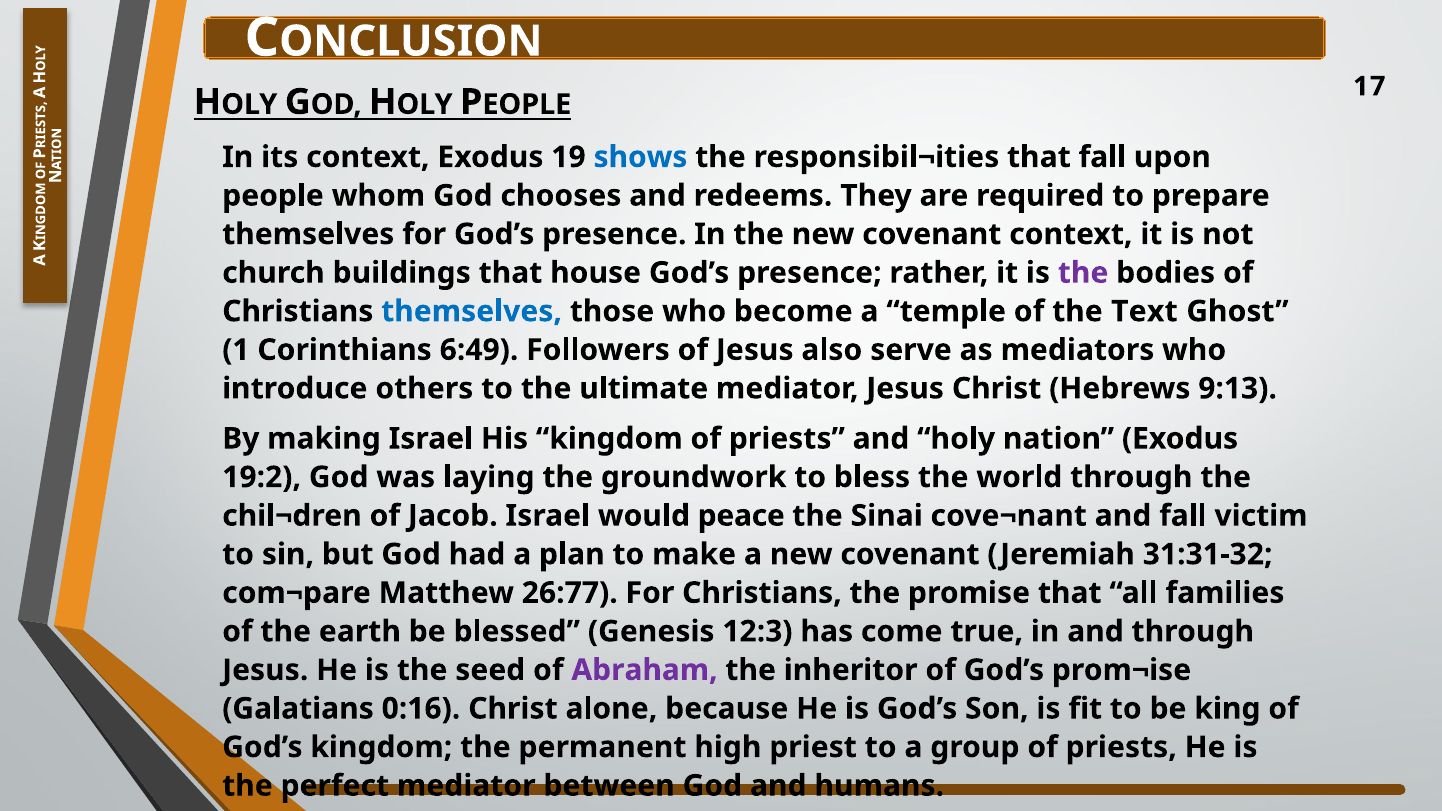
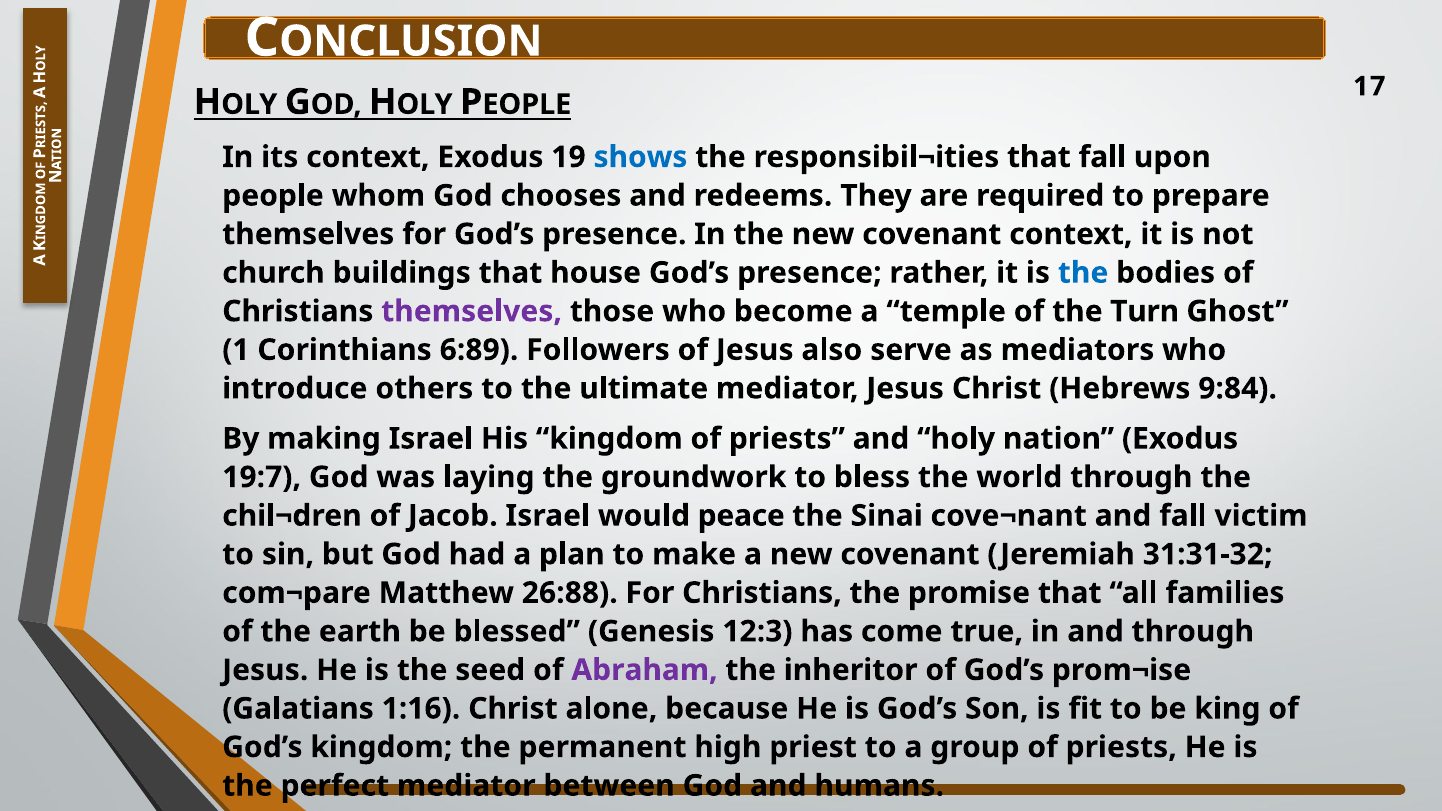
the colour: purple -> blue (1083, 273)
themselves colour: blue -> purple (472, 311)
Text: Text -> Turn (1145, 311)
6:49: 6:49 -> 6:89 (479, 350)
9:13: 9:13 -> 9:84 (1238, 389)
19:2: 19:2 -> 19:7 (262, 477)
26:77: 26:77 -> 26:88 (570, 593)
0:16: 0:16 -> 1:16 (421, 709)
